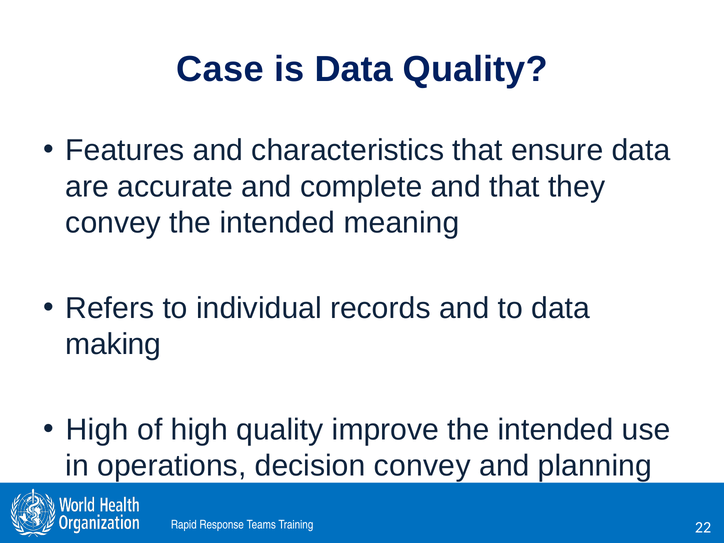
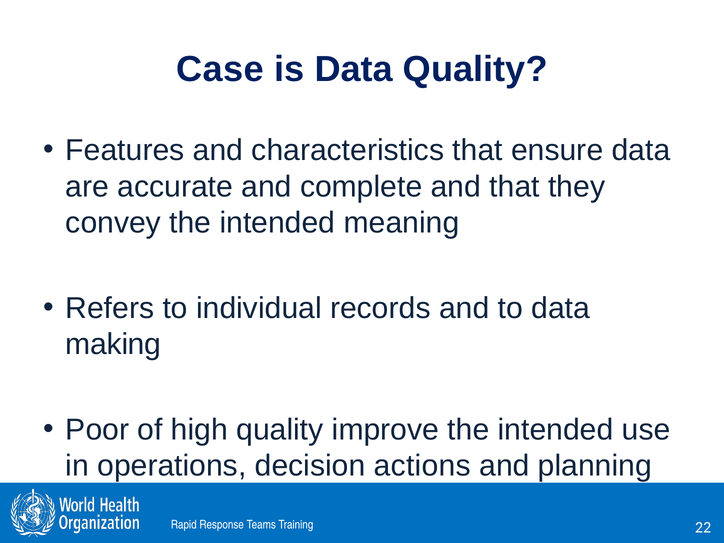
High: High -> Poor (97, 430)
decision convey: convey -> actions (422, 466)
